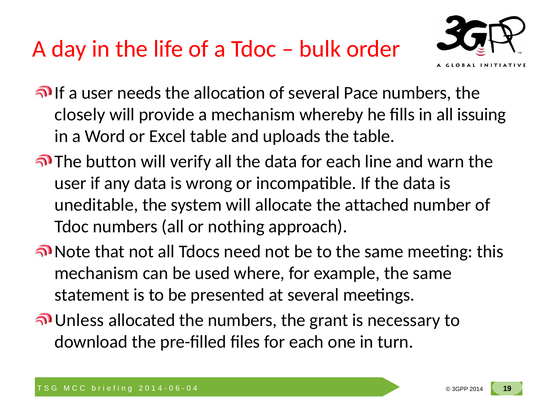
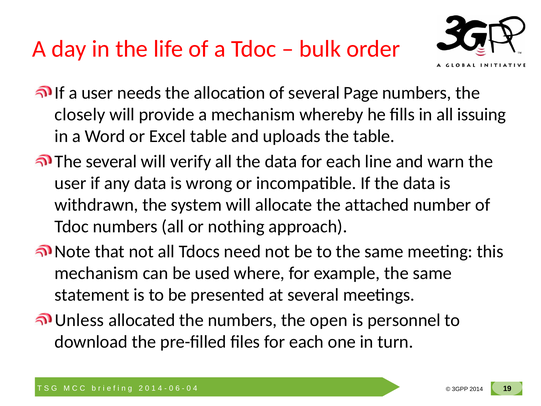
Pace: Pace -> Page (361, 93)
The button: button -> several (111, 161)
uneditable: uneditable -> withdrawn (96, 205)
grant: grant -> open (329, 320)
necessary: necessary -> personnel (404, 320)
